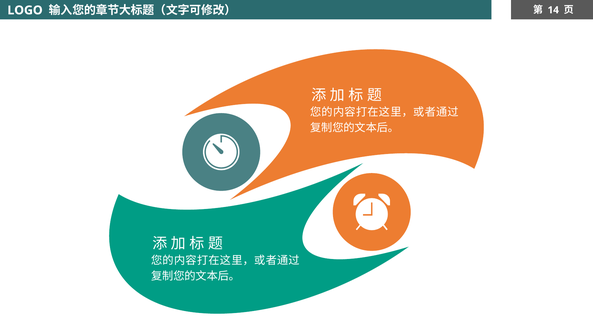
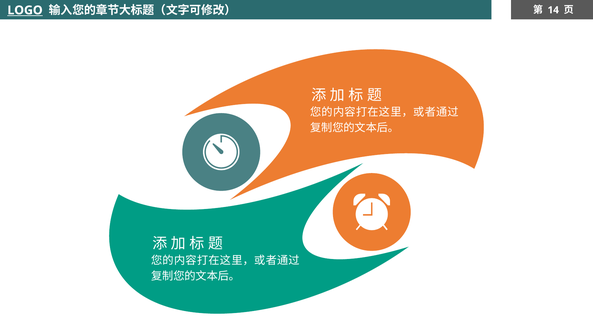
LOGO underline: none -> present (25, 10)
